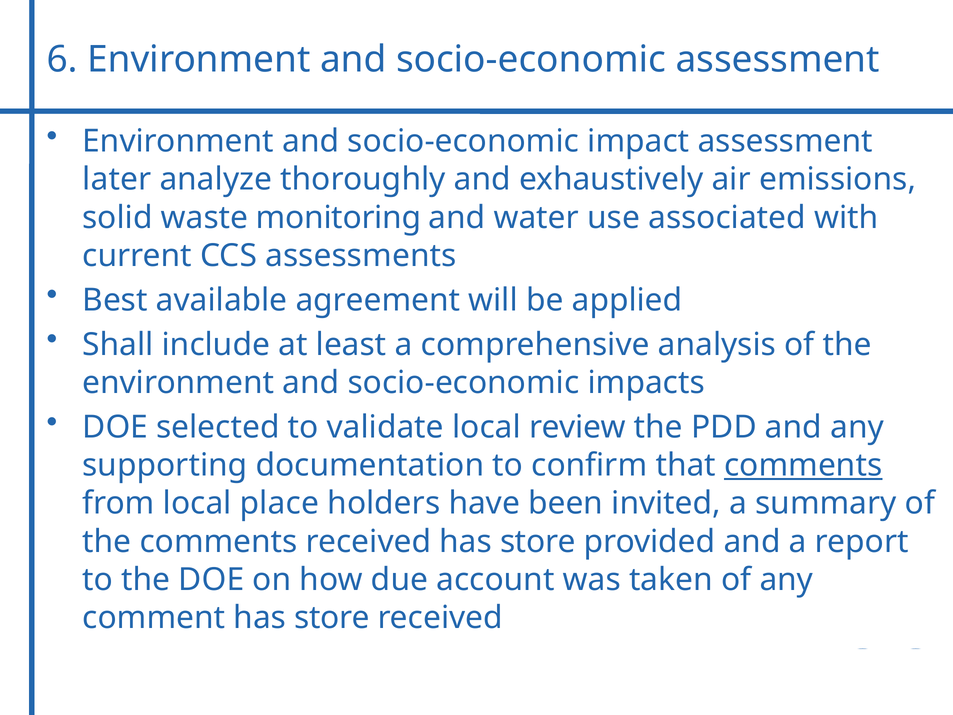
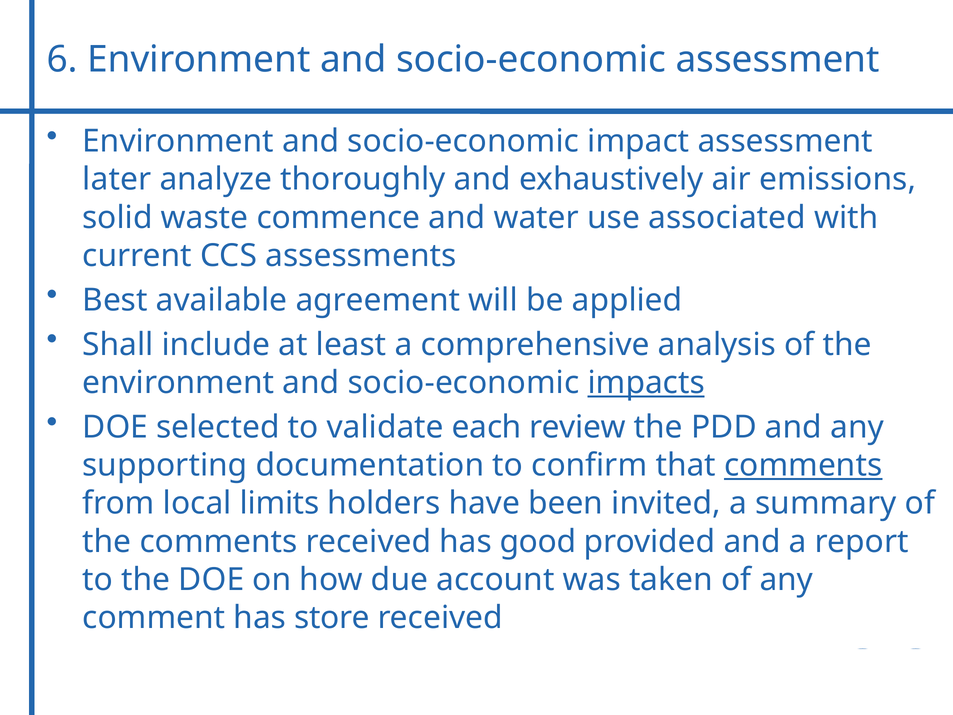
monitoring: monitoring -> commence (338, 217)
impacts underline: none -> present (646, 383)
validate local: local -> each (487, 427)
place: place -> limits (280, 503)
received has store: store -> good (538, 541)
